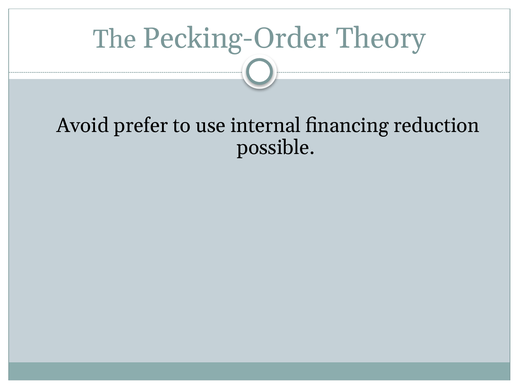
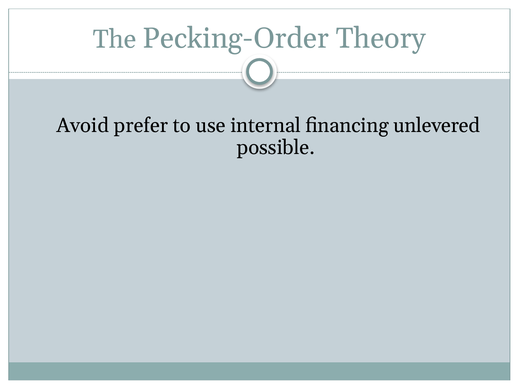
reduction: reduction -> unlevered (437, 126)
